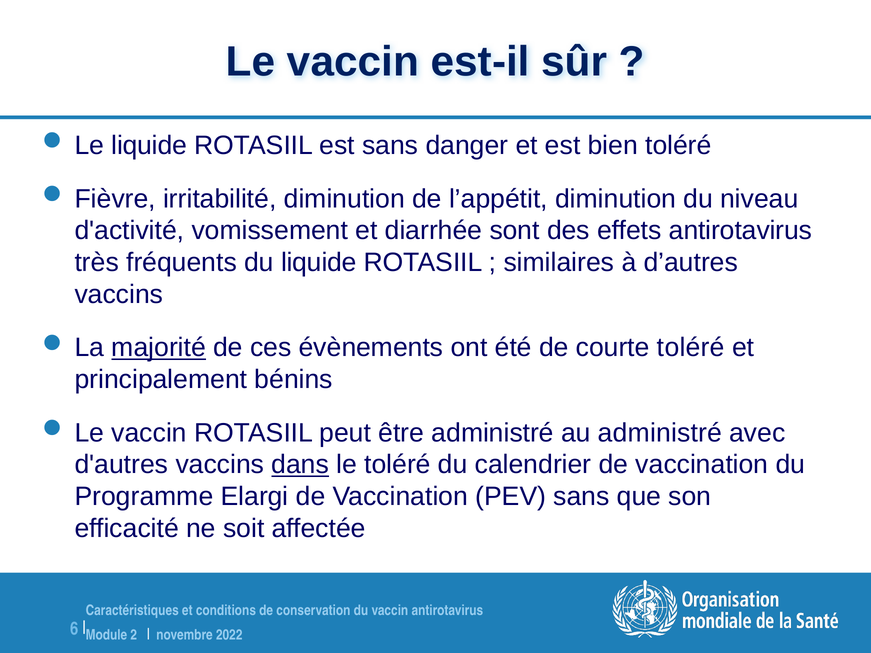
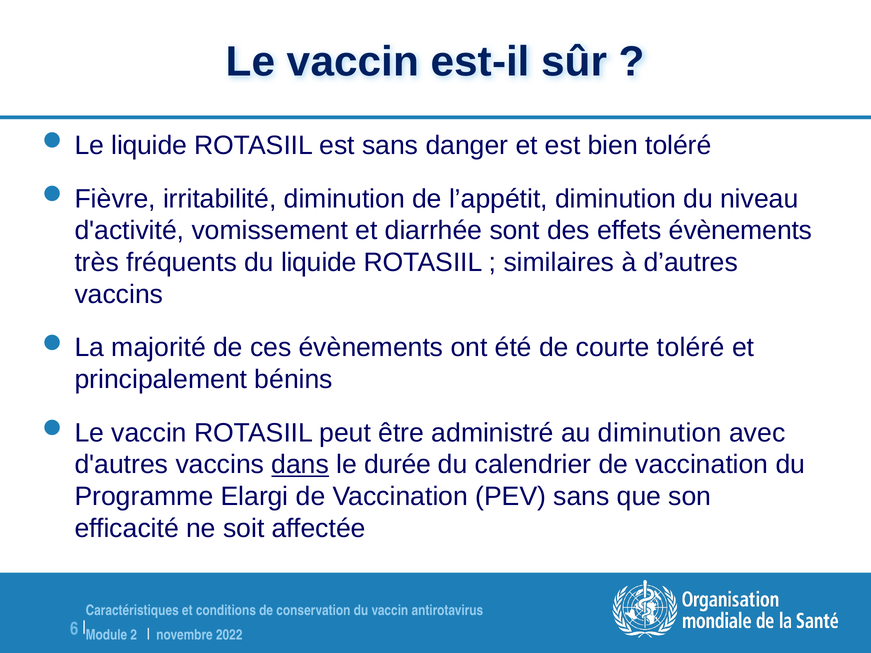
effets antirotavirus: antirotavirus -> évènements (741, 231)
majorité underline: present -> none (159, 348)
au administré: administré -> diminution (660, 433)
le toléré: toléré -> durée (398, 465)
